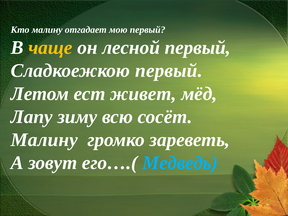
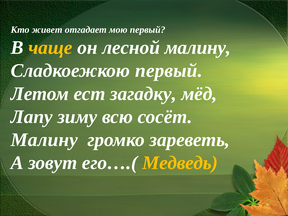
Кто малину: малину -> живет (47, 30)
лесной первый: первый -> малину (198, 48)
живет: живет -> загадку (143, 94)
Медведь colour: light blue -> yellow (180, 163)
